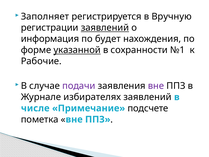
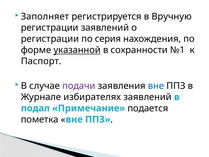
заявлений underline: present -> none (105, 28)
информация: информация -> регистрации (50, 39)
будет: будет -> серия (108, 39)
Рабочие: Рабочие -> Паспорт (41, 61)
вне colour: purple -> blue (156, 86)
числе: числе -> подал (35, 108)
подсчете: подсчете -> подается (148, 108)
